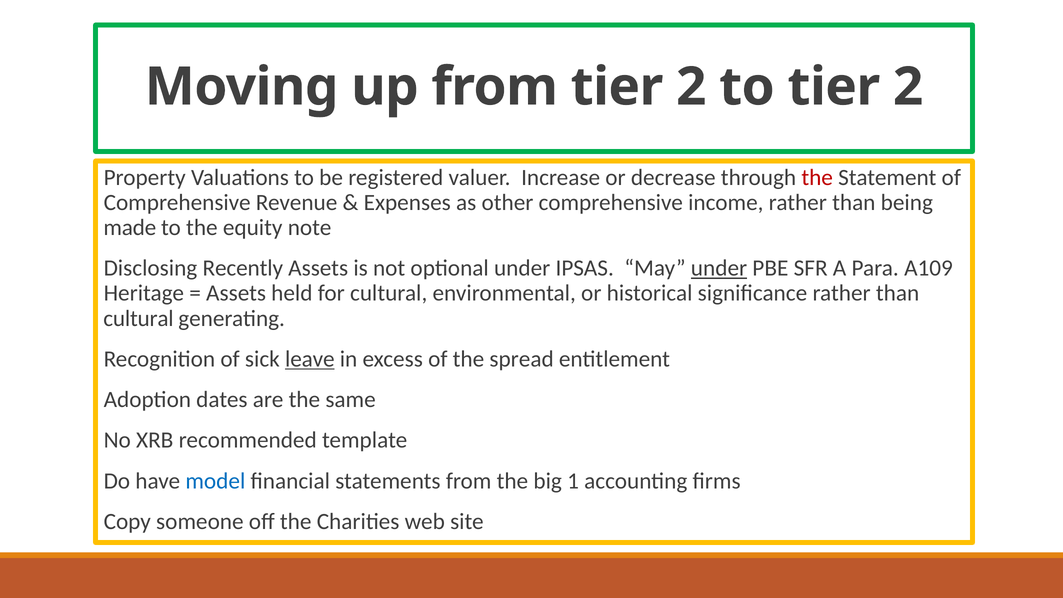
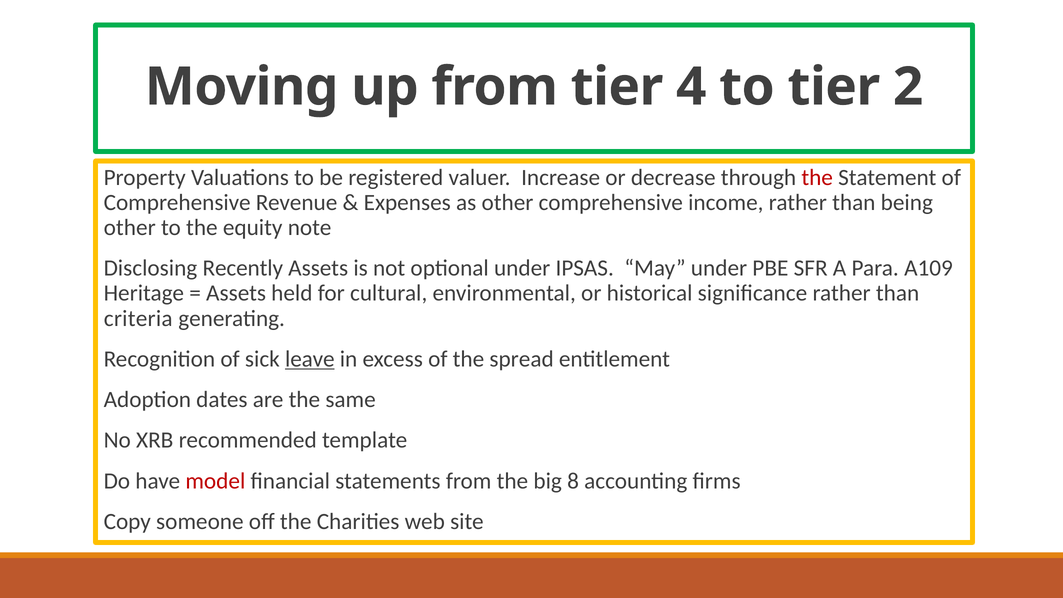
from tier 2: 2 -> 4 (691, 87)
made: made -> other (130, 228)
under underline: present -> none (719, 268)
cultural: cultural -> criteria (138, 318)
model colour: blue -> red (215, 481)
1: 1 -> 8 (573, 481)
